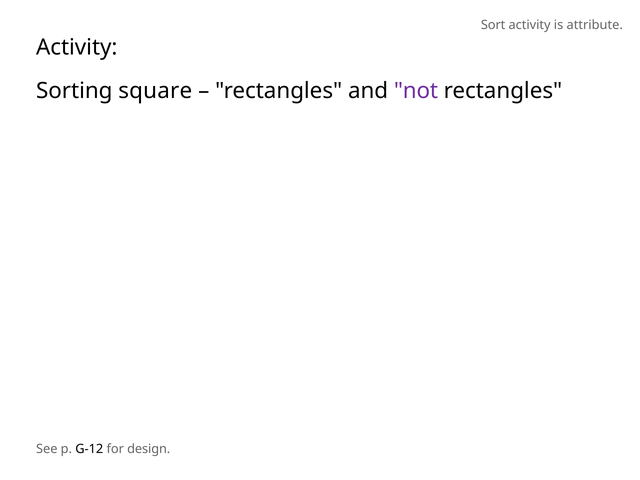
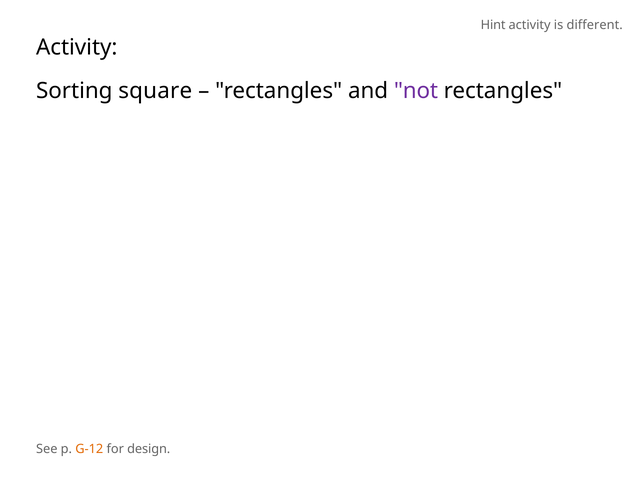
Sort: Sort -> Hint (493, 25)
attribute: attribute -> different (595, 25)
G-12 colour: black -> orange (89, 449)
